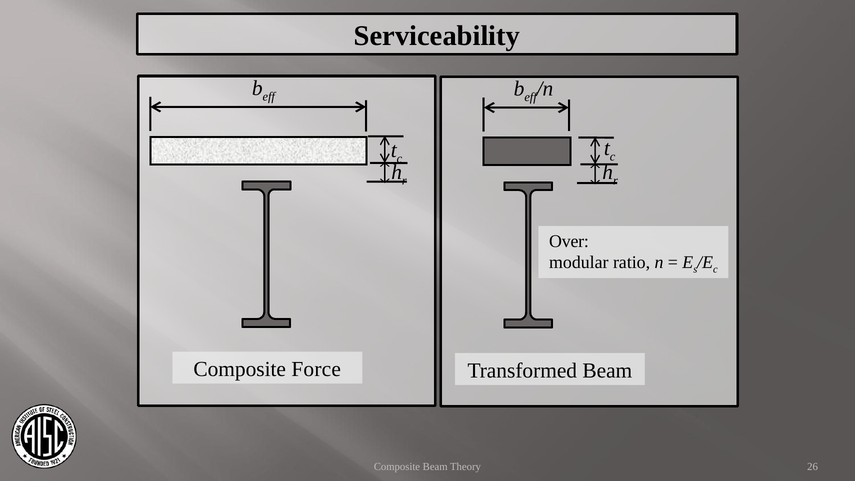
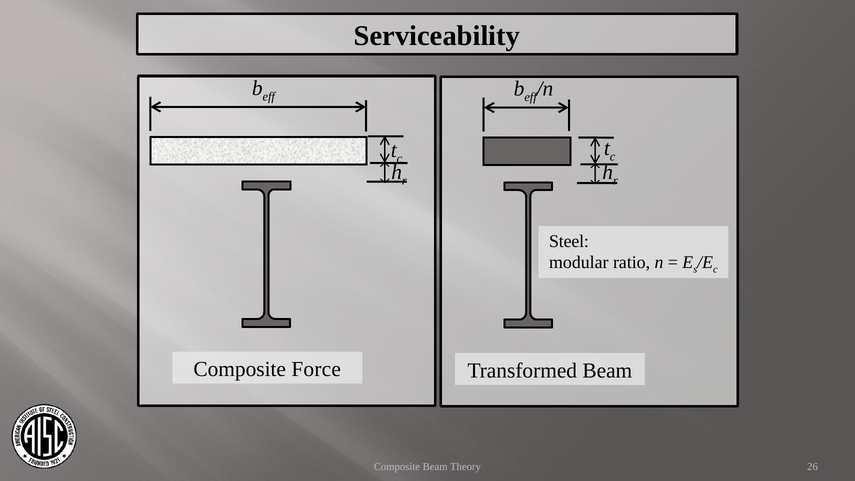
Over: Over -> Steel (569, 241)
